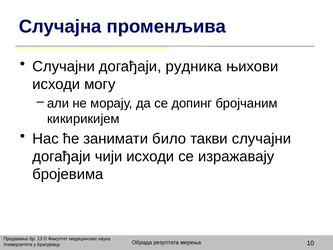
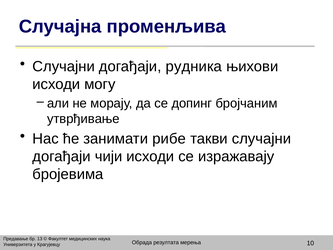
кикирикијем: кикирикијем -> утврђивање (83, 119)
било: било -> рибе (169, 139)
